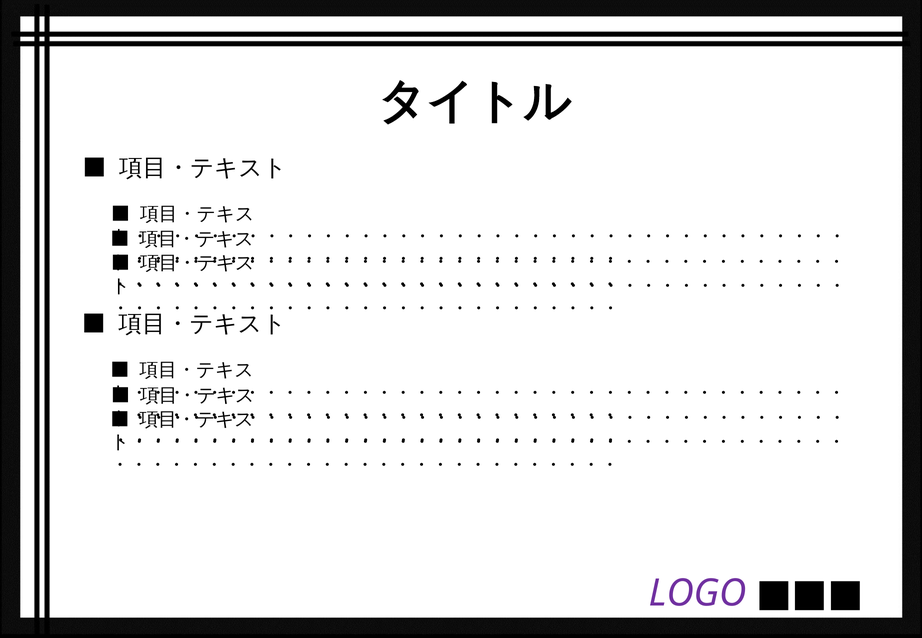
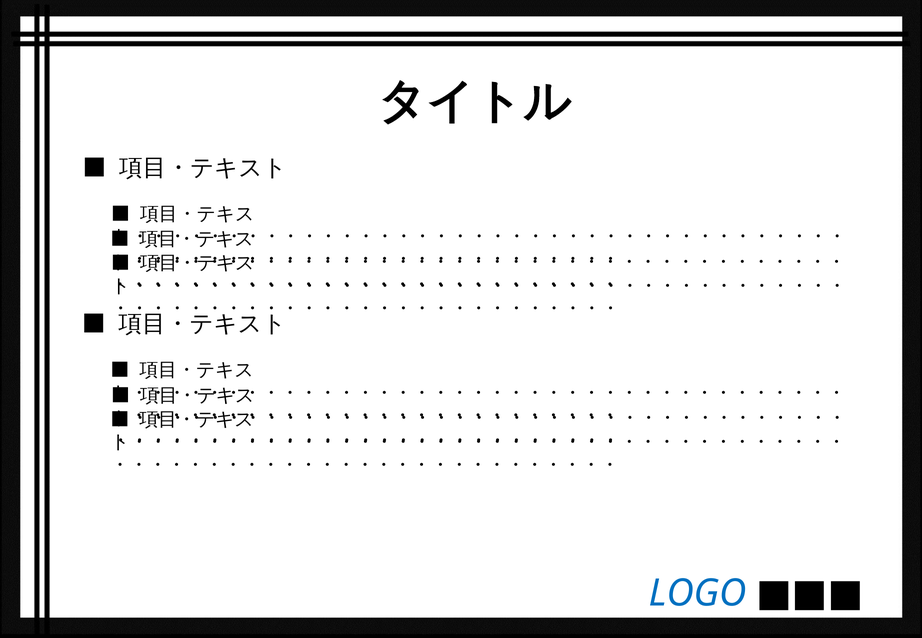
LOGO colour: purple -> blue (698, 594)
